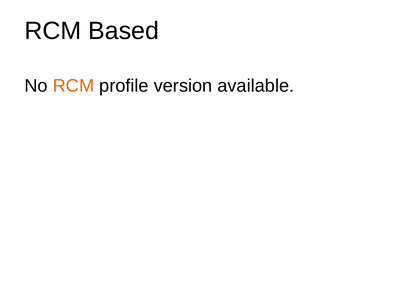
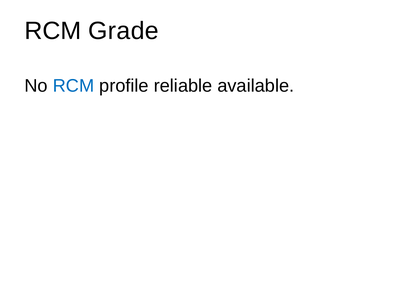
Based: Based -> Grade (124, 31)
RCM colour: orange -> blue (73, 86)
version: version -> reliable (183, 86)
